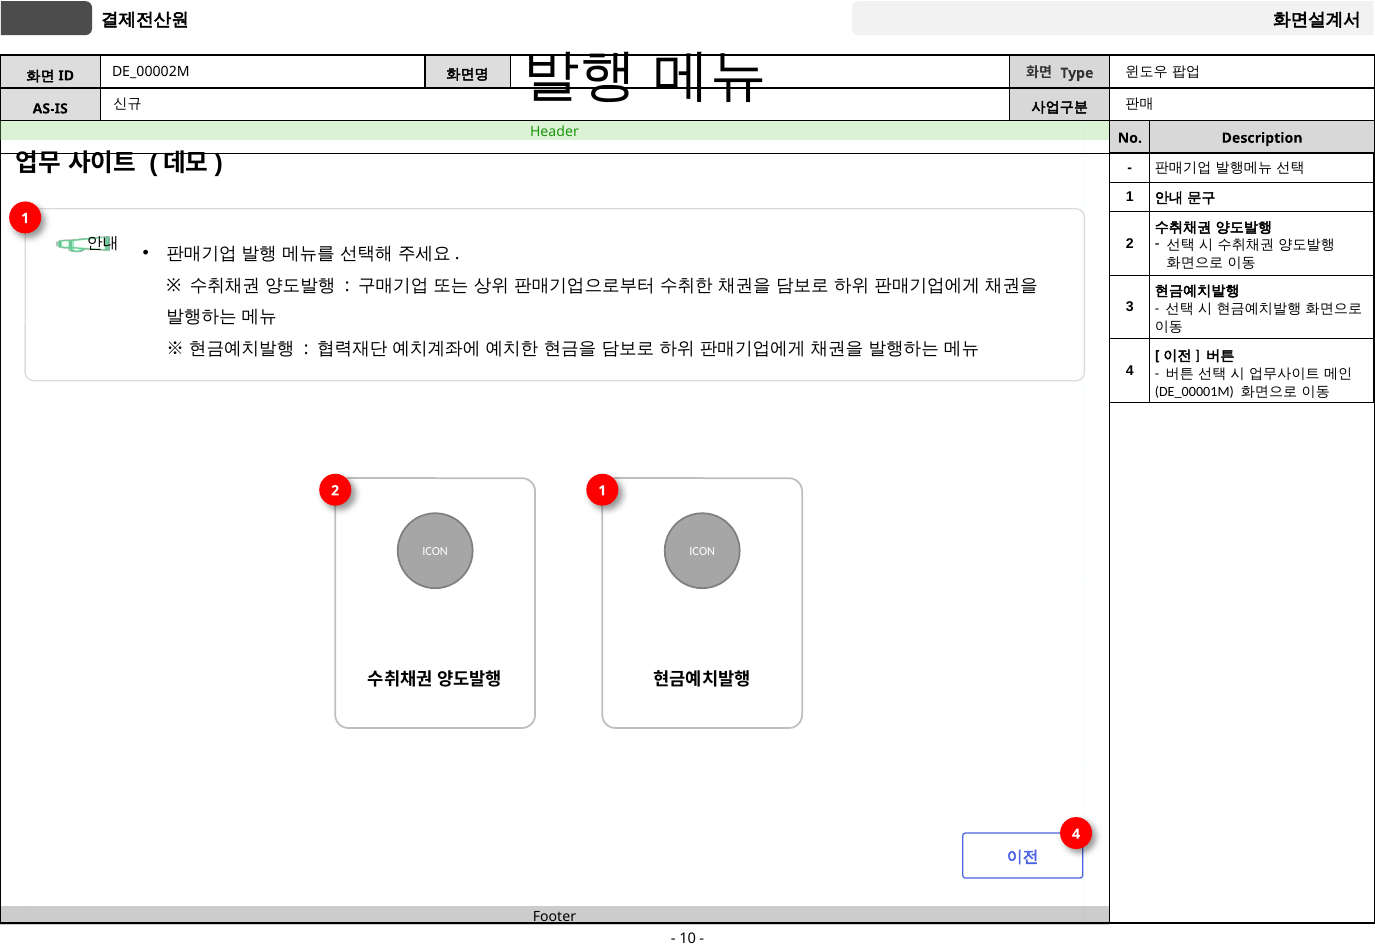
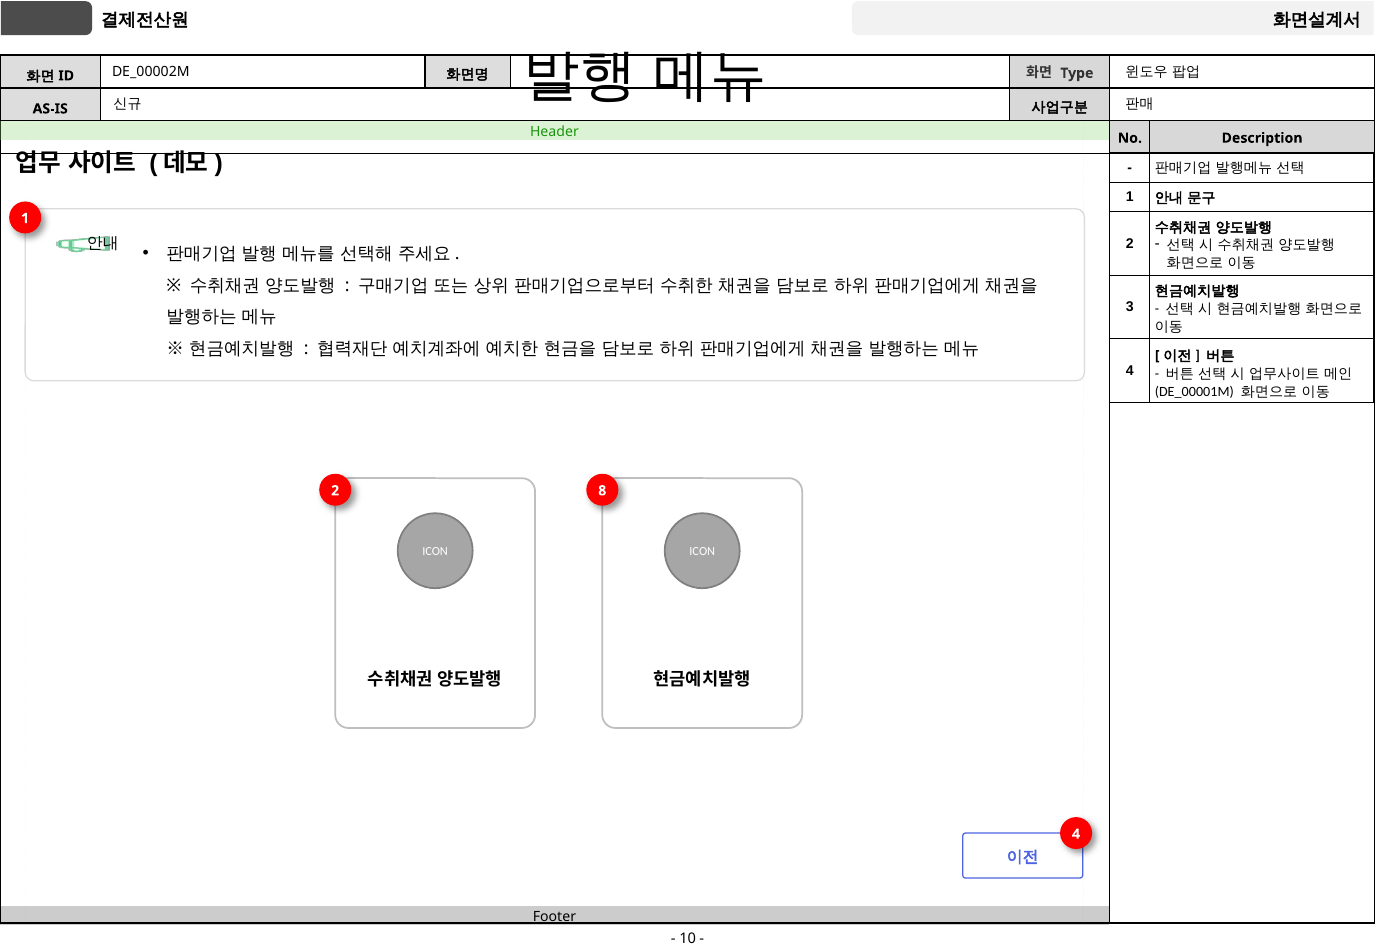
2 1: 1 -> 8 (602, 491)
